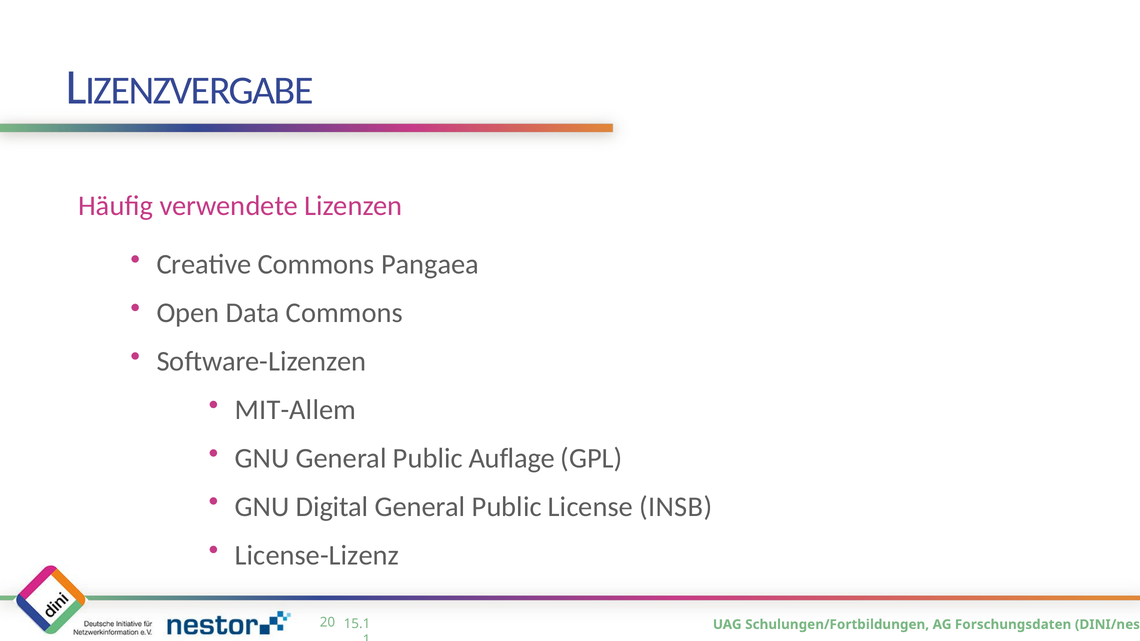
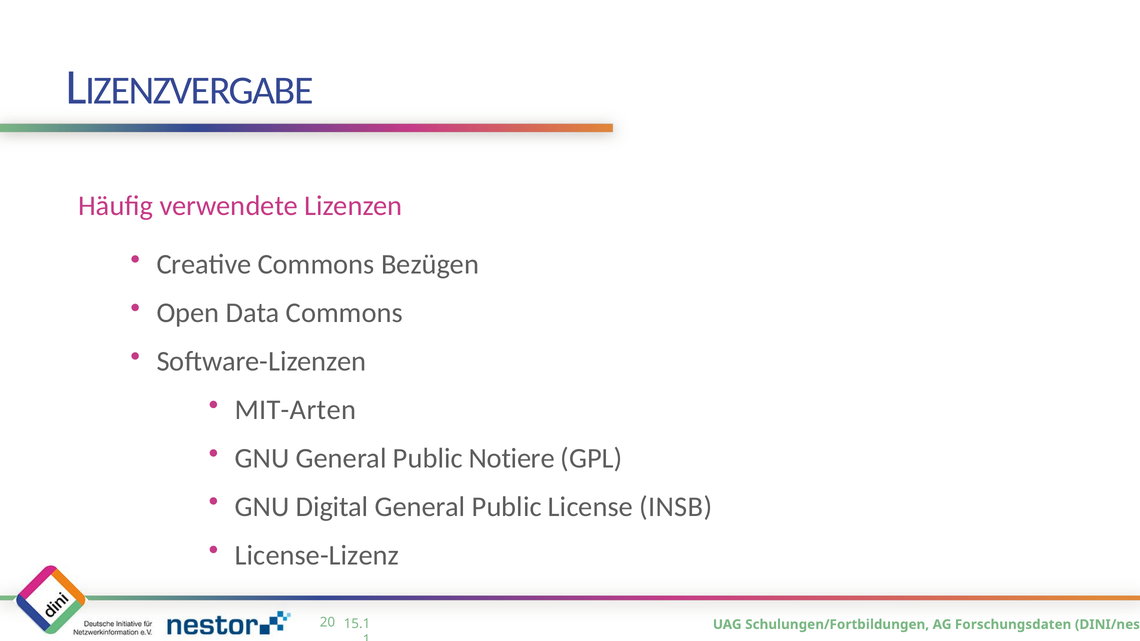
Pangaea: Pangaea -> Bezügen (430, 265)
MIT-Allem: MIT-Allem -> MIT-Arten (295, 410)
Auflage: Auflage -> Notiere (512, 458)
